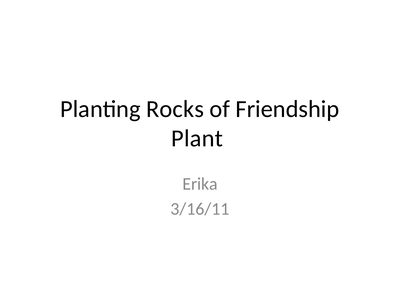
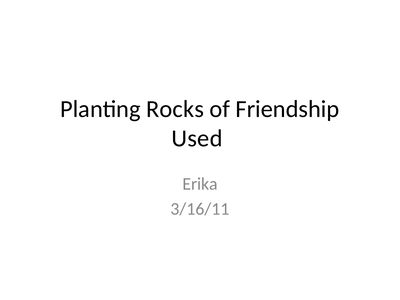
Plant: Plant -> Used (197, 139)
